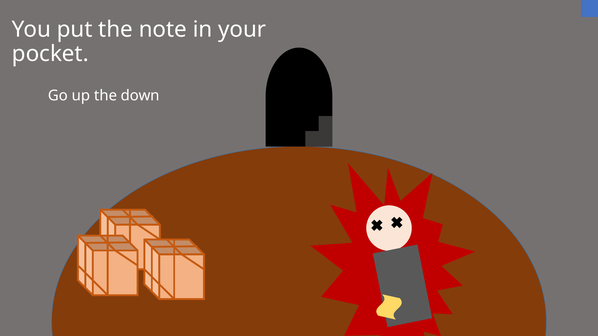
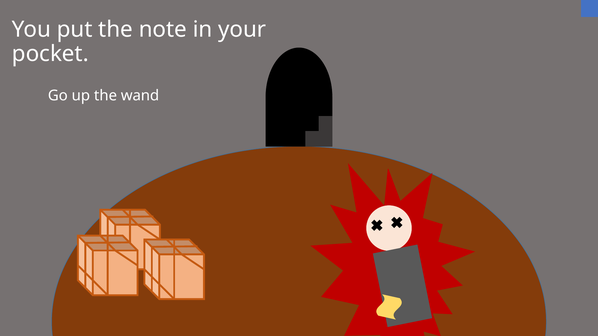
down: down -> wand (140, 96)
